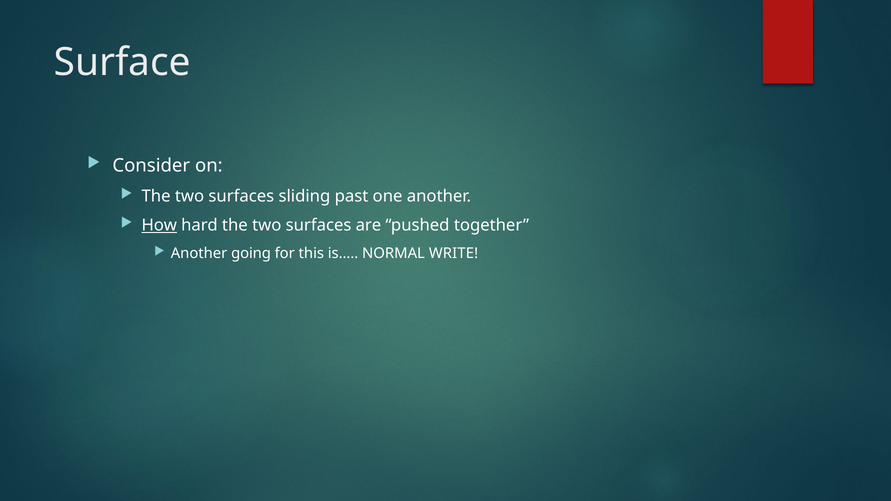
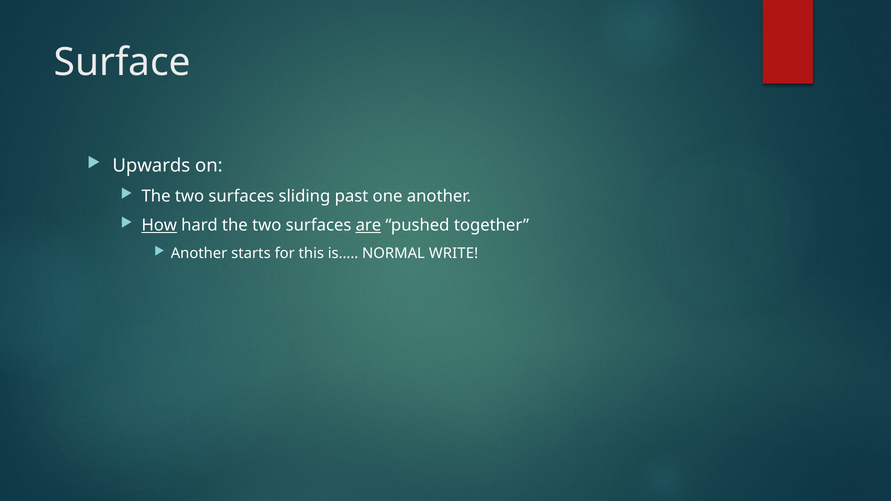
Consider: Consider -> Upwards (151, 166)
are underline: none -> present (368, 225)
going: going -> starts (251, 254)
